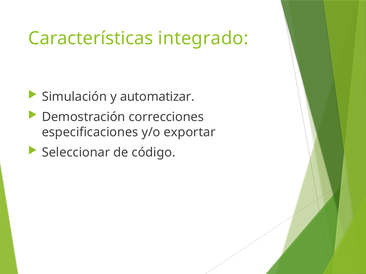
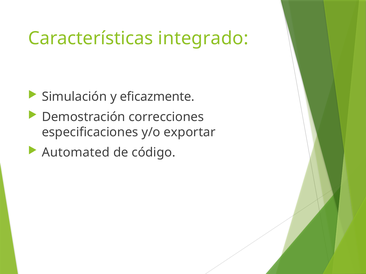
automatizar: automatizar -> eficazmente (157, 97)
Seleccionar: Seleccionar -> Automated (76, 153)
